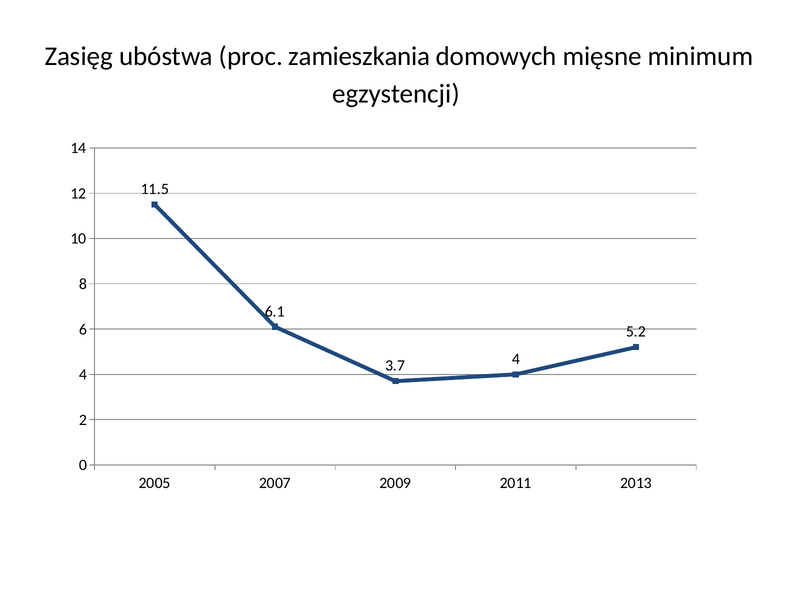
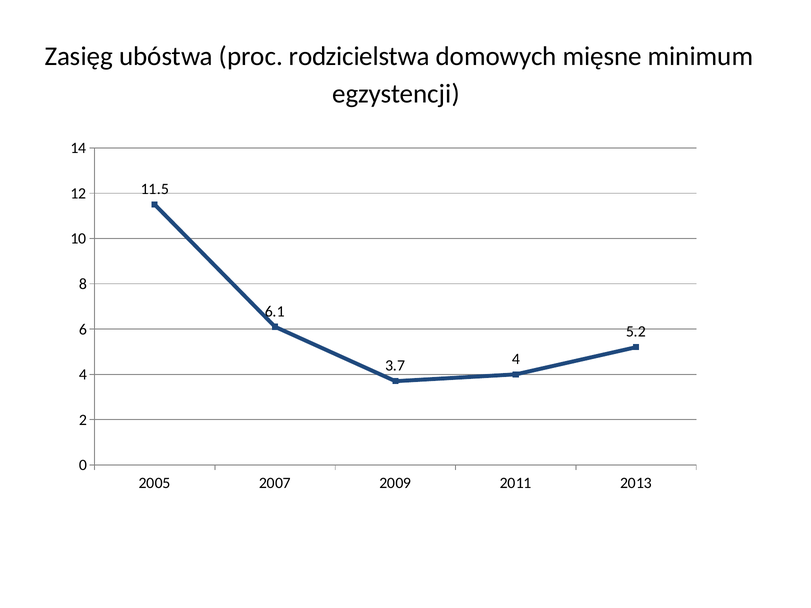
zamieszkania: zamieszkania -> rodzicielstwa (359, 56)
